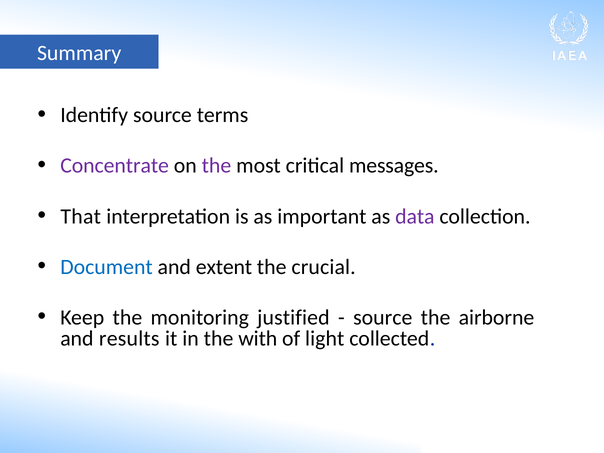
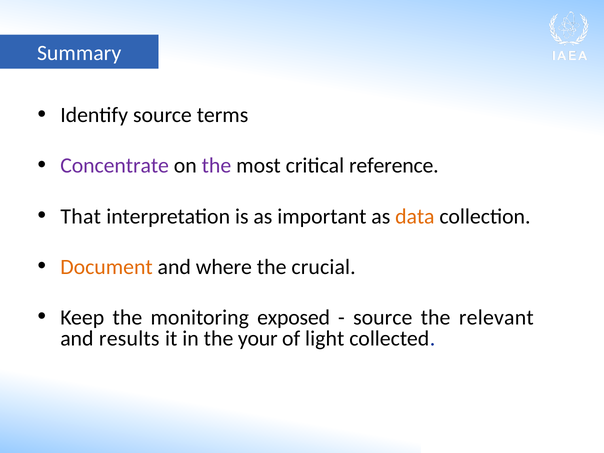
messages: messages -> reference (394, 166)
data colour: purple -> orange (415, 216)
Document colour: blue -> orange (106, 267)
extent: extent -> where (224, 267)
justified: justified -> exposed (294, 317)
airborne: airborne -> relevant (496, 317)
with: with -> your (258, 338)
